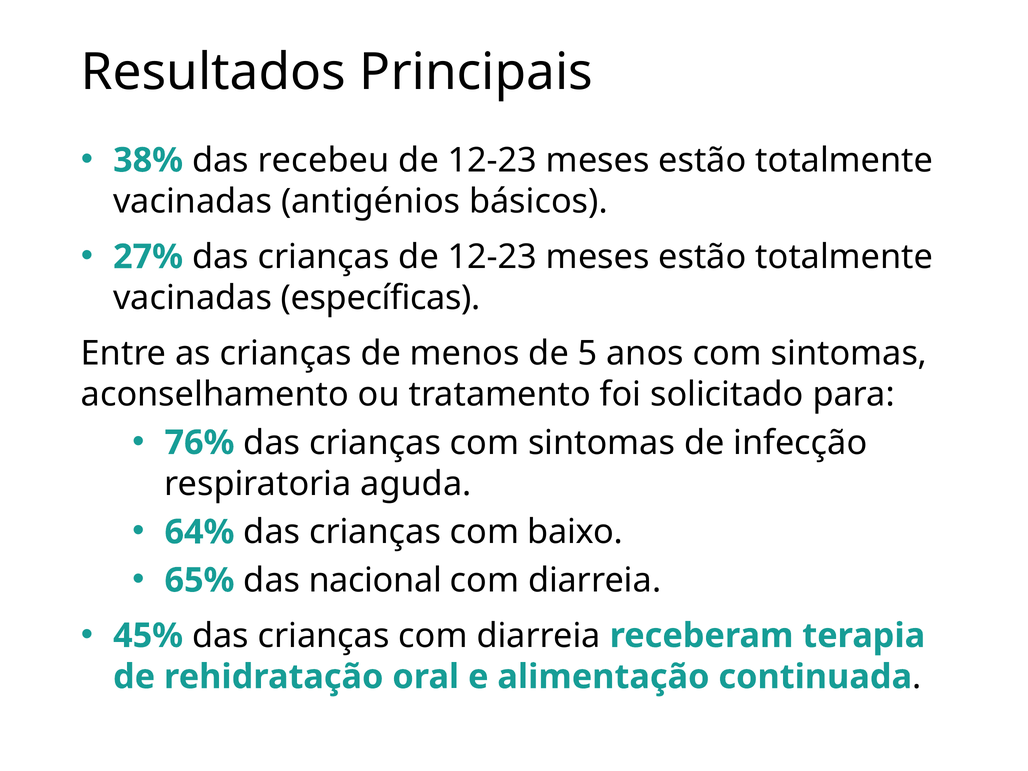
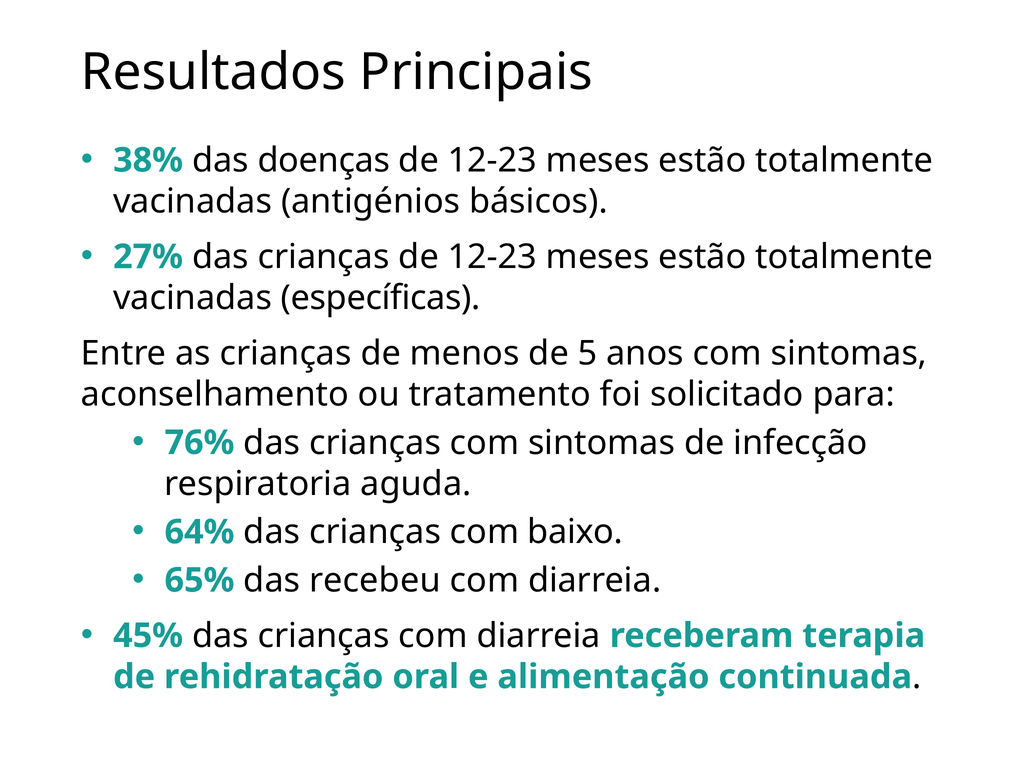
recebeu: recebeu -> doenças (324, 160)
nacional: nacional -> recebeu (375, 580)
